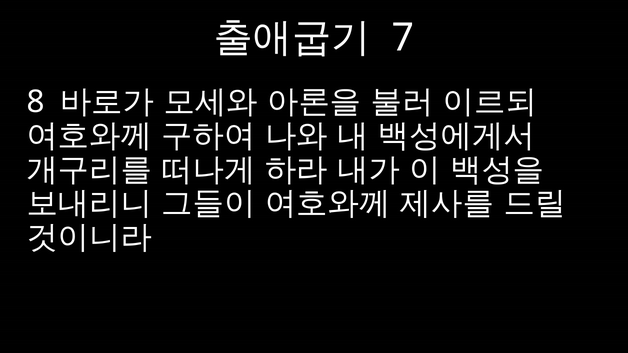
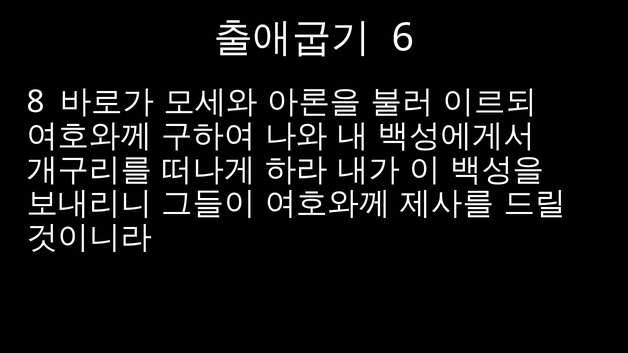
7: 7 -> 6 (403, 38)
